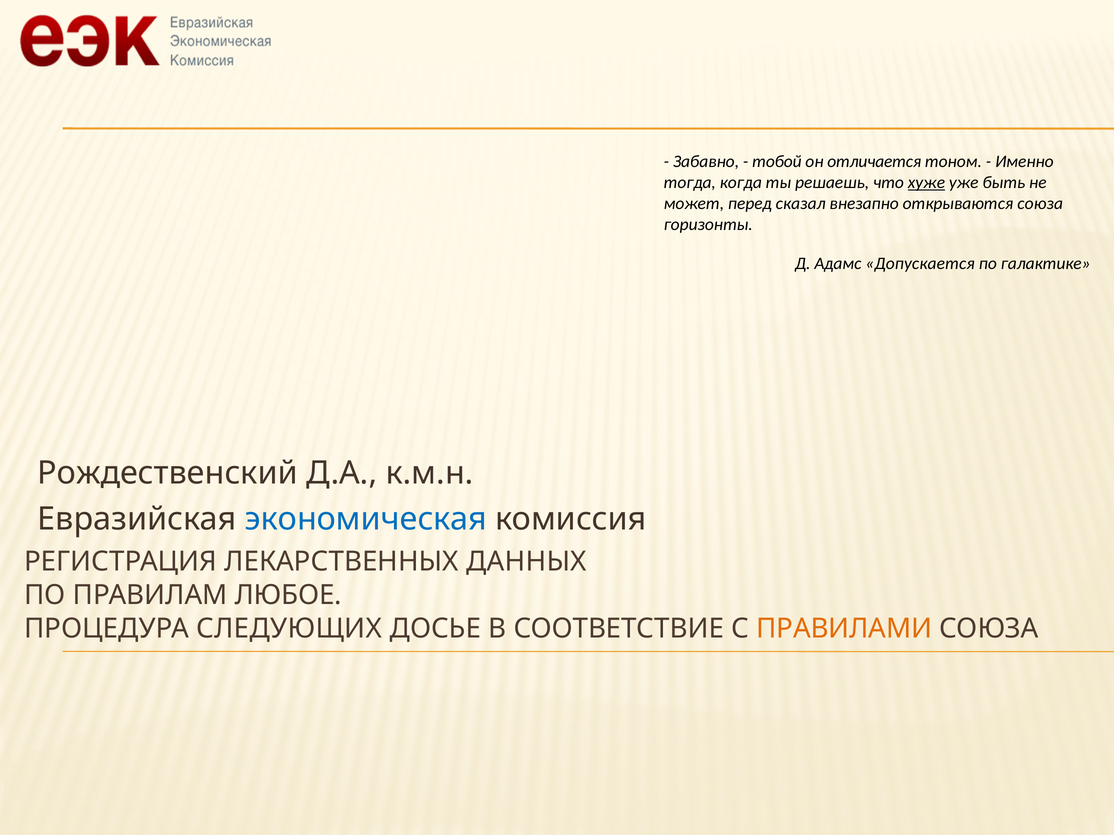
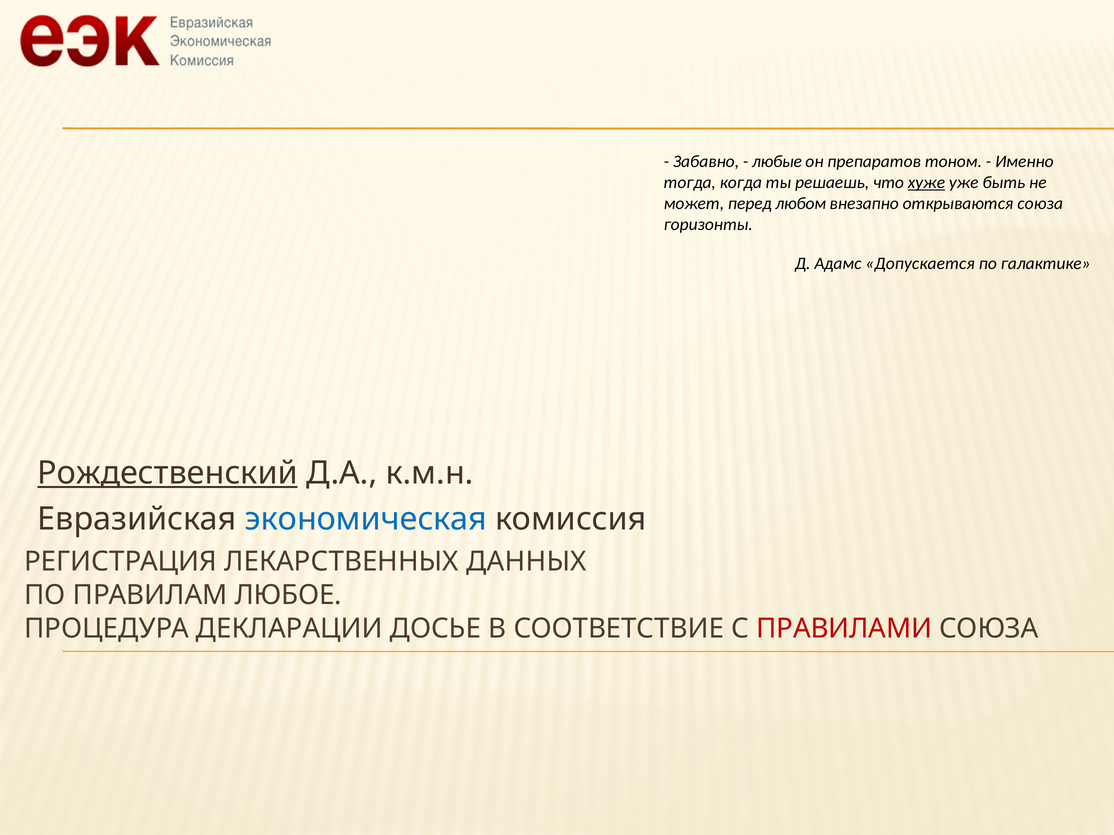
тобой: тобой -> любые (777, 162)
отличается: отличается -> препаратов (874, 162)
сказал: сказал -> любом (801, 204)
Рождественский underline: none -> present (168, 473)
СЛЕДУЮЩИХ: СЛЕДУЮЩИХ -> ДЕКЛАРАЦИИ (289, 629)
ПРАВИЛАМИ colour: orange -> red (844, 629)
